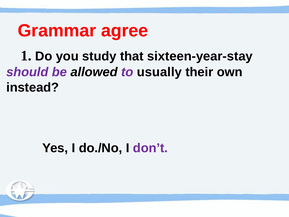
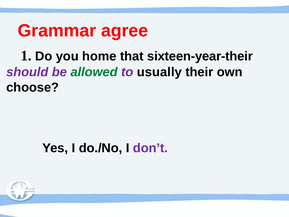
study: study -> home (99, 56)
sixteen-year-stay: sixteen-year-stay -> sixteen-year-their (200, 56)
allowed colour: black -> green (94, 72)
instead: instead -> choose (33, 87)
